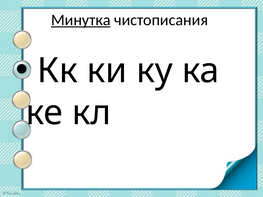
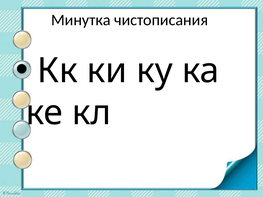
Минутка underline: present -> none (81, 20)
